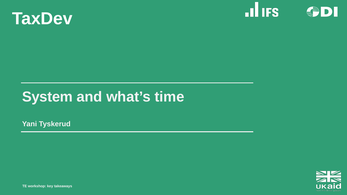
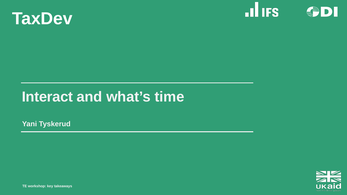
System: System -> Interact (47, 97)
